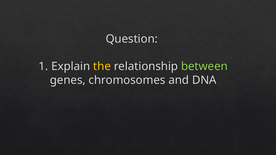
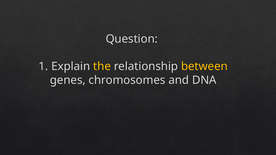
between colour: light green -> yellow (204, 66)
